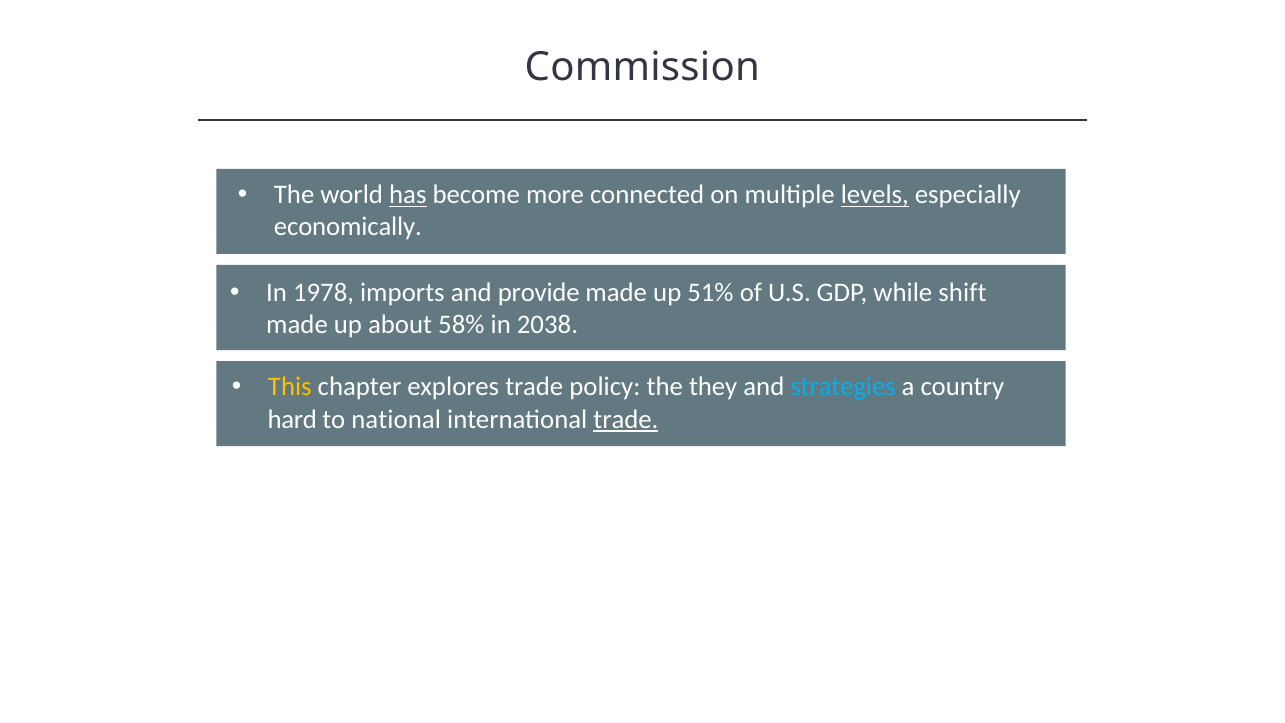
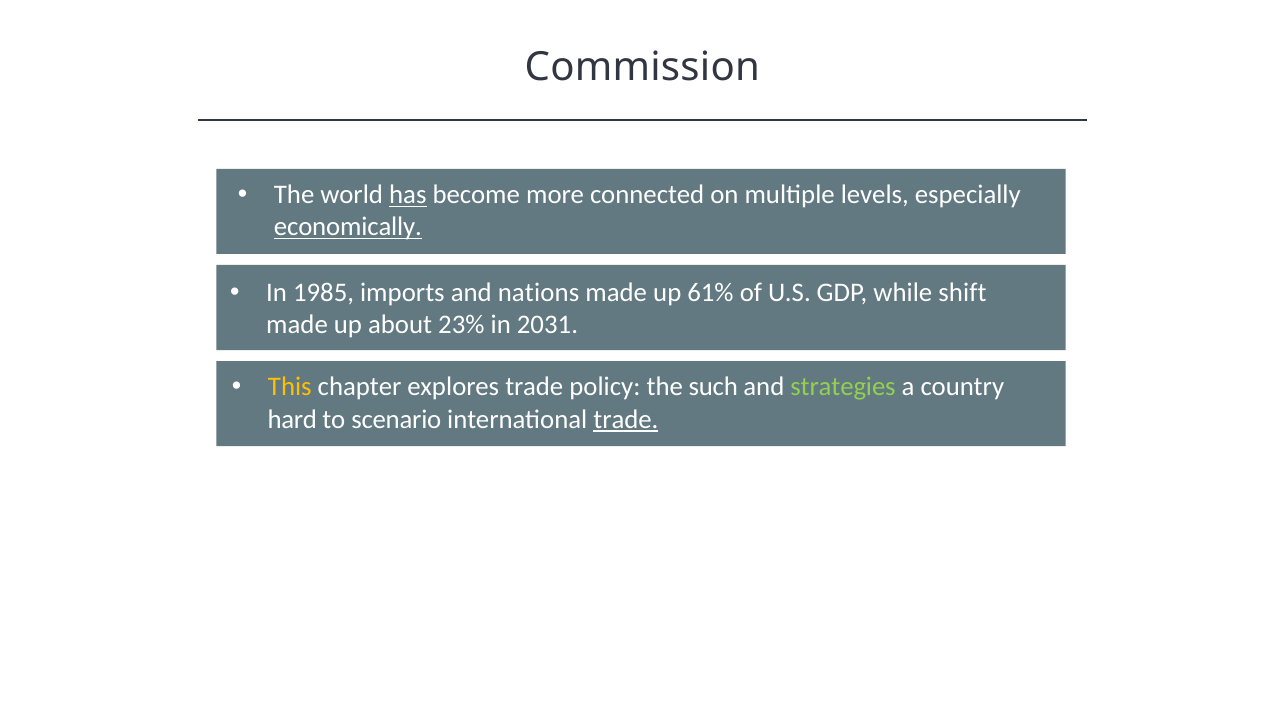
levels underline: present -> none (875, 195)
economically underline: none -> present (348, 227)
1978: 1978 -> 1985 (324, 293)
provide: provide -> nations (539, 293)
51%: 51% -> 61% (710, 293)
58%: 58% -> 23% (461, 325)
2038: 2038 -> 2031 (547, 325)
they: they -> such (713, 387)
strategies colour: light blue -> light green (843, 387)
national: national -> scenario (396, 419)
